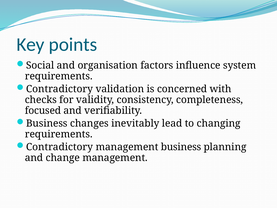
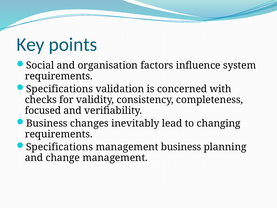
Contradictory: Contradictory -> Specifications (60, 89)
Contradictory: Contradictory -> Specifications (60, 147)
